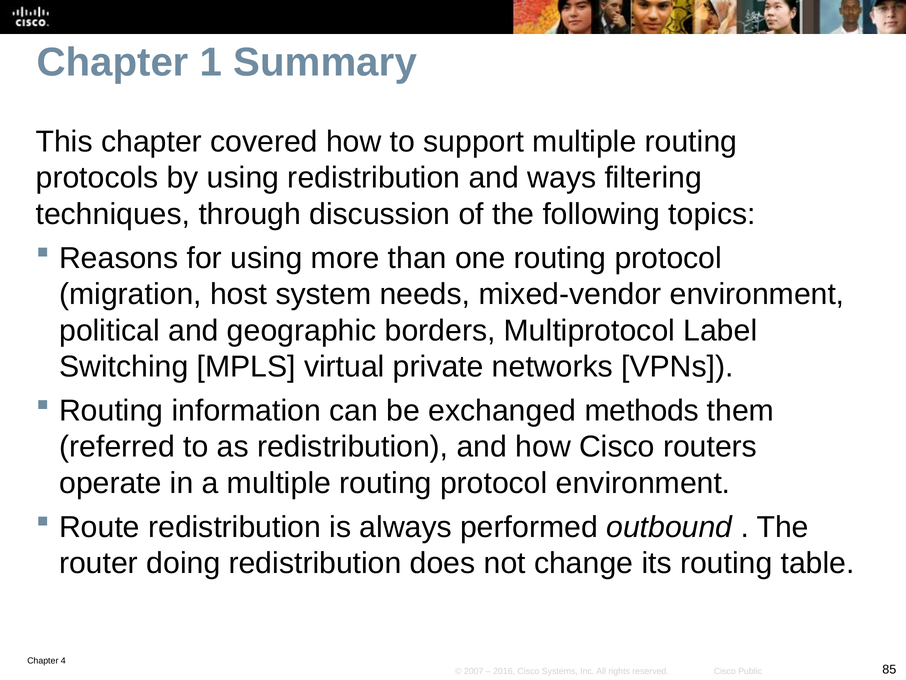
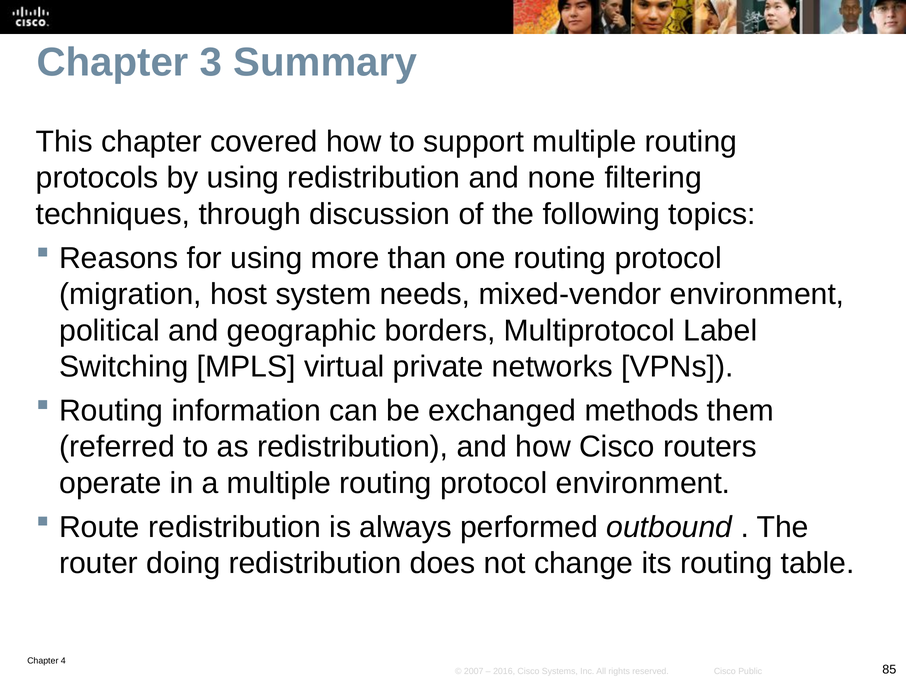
1: 1 -> 3 (211, 62)
ways: ways -> none (562, 178)
